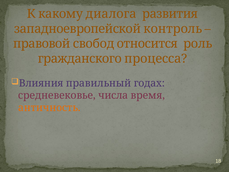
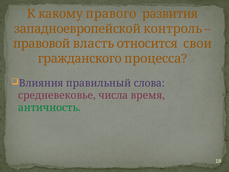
диалога: диалога -> правого (111, 14)
свобод: свобод -> власть (94, 44)
роль: роль -> свои (198, 44)
годах: годах -> слова (149, 83)
античность colour: orange -> green (49, 108)
